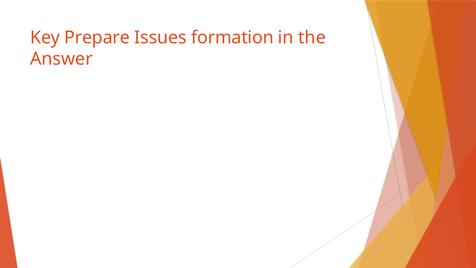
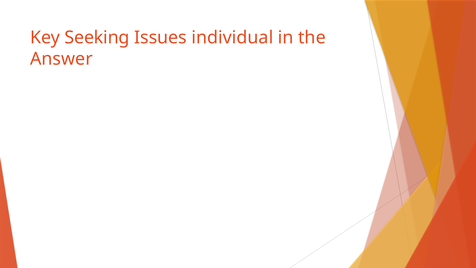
Prepare: Prepare -> Seeking (97, 38)
formation: formation -> individual (232, 38)
